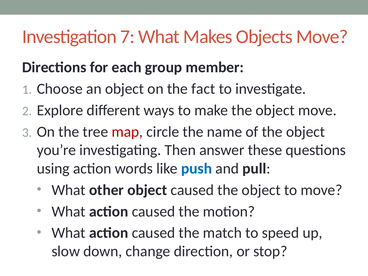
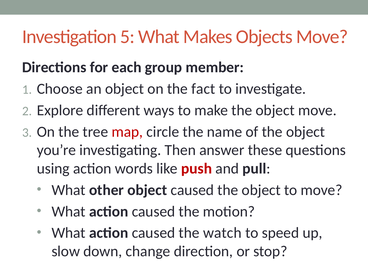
7: 7 -> 5 (128, 37)
push colour: blue -> red (197, 169)
match: match -> watch (222, 233)
